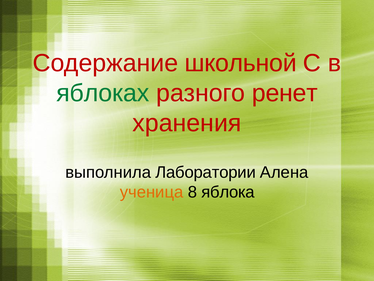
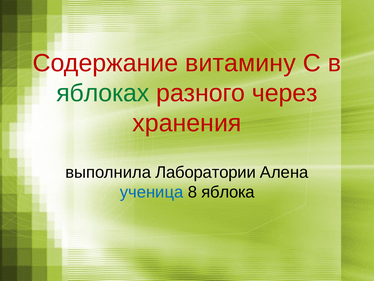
школьной: школьной -> витамину (240, 63)
ренет: ренет -> через (285, 93)
ученица colour: orange -> blue (152, 192)
